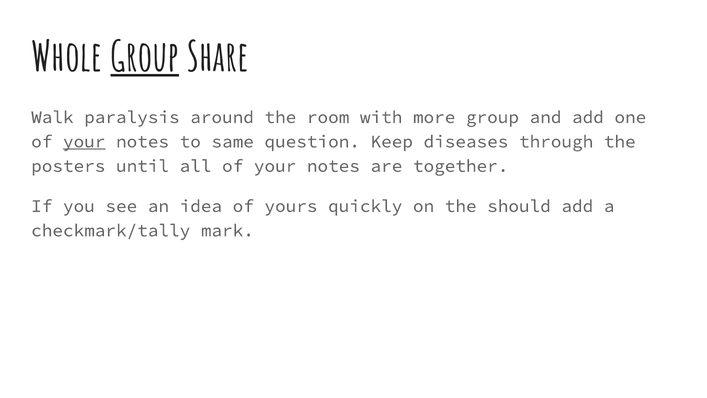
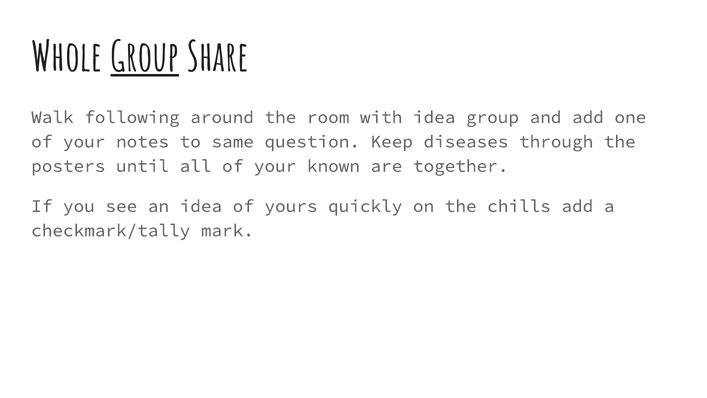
paralysis: paralysis -> following (132, 117)
with more: more -> idea (434, 117)
your underline: present -> none (84, 141)
all of your notes: notes -> known (333, 166)
should: should -> chills (519, 206)
